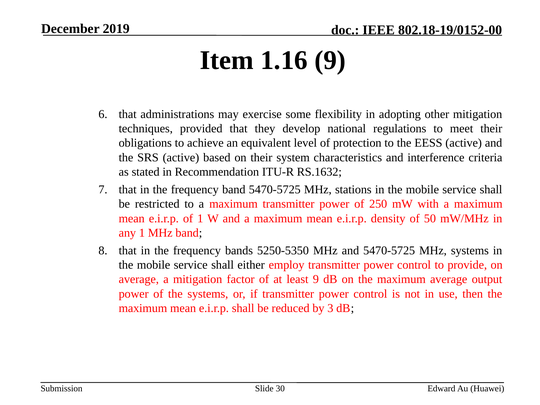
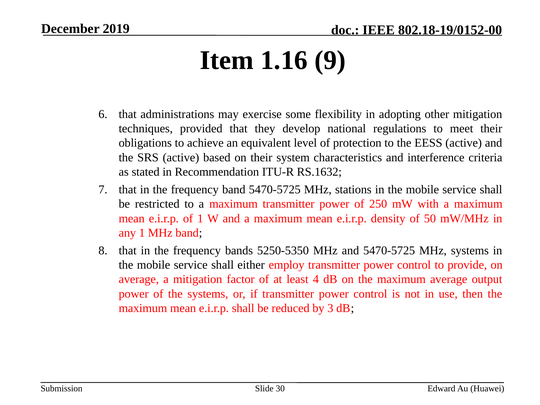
least 9: 9 -> 4 (316, 279)
